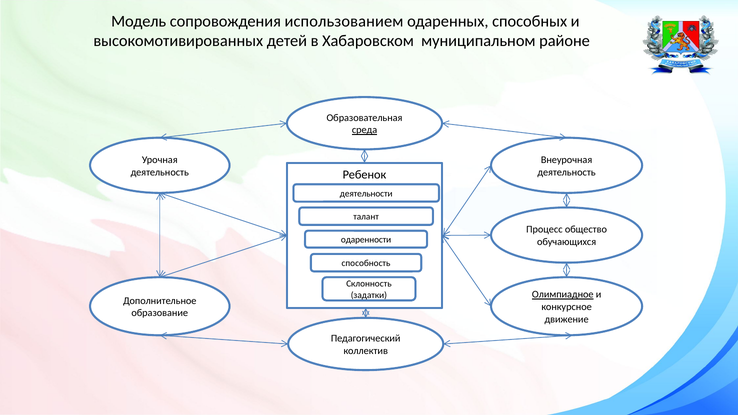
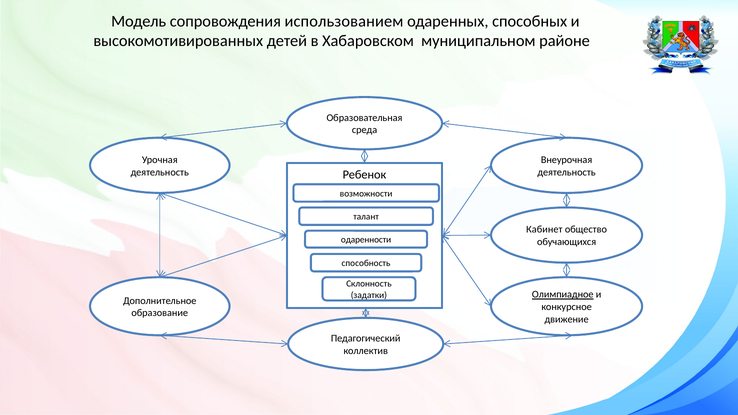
среда underline: present -> none (365, 130)
деятельности: деятельности -> возможности (366, 194)
Процесс: Процесс -> Кабинет (544, 230)
